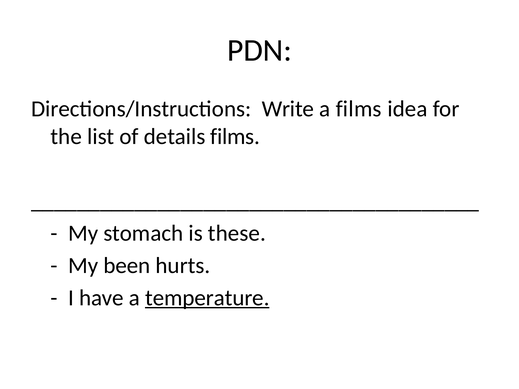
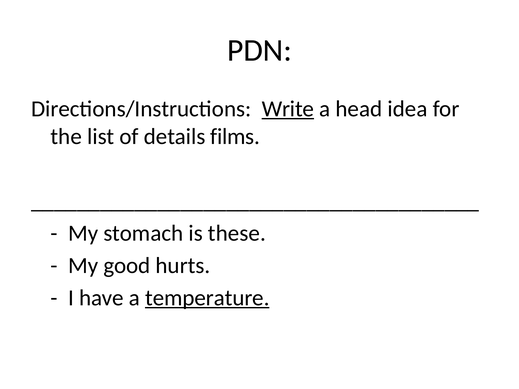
Write underline: none -> present (288, 109)
a films: films -> head (359, 109)
been: been -> good (127, 266)
